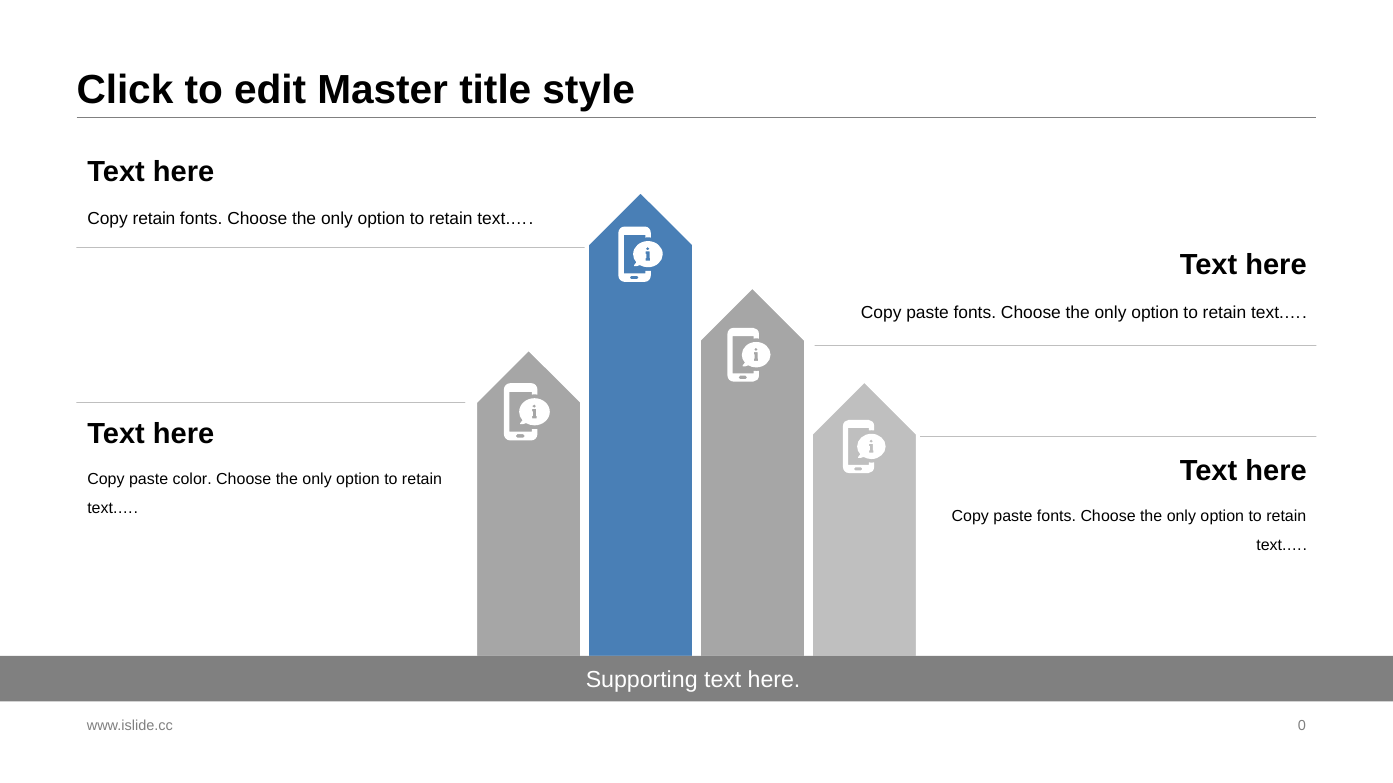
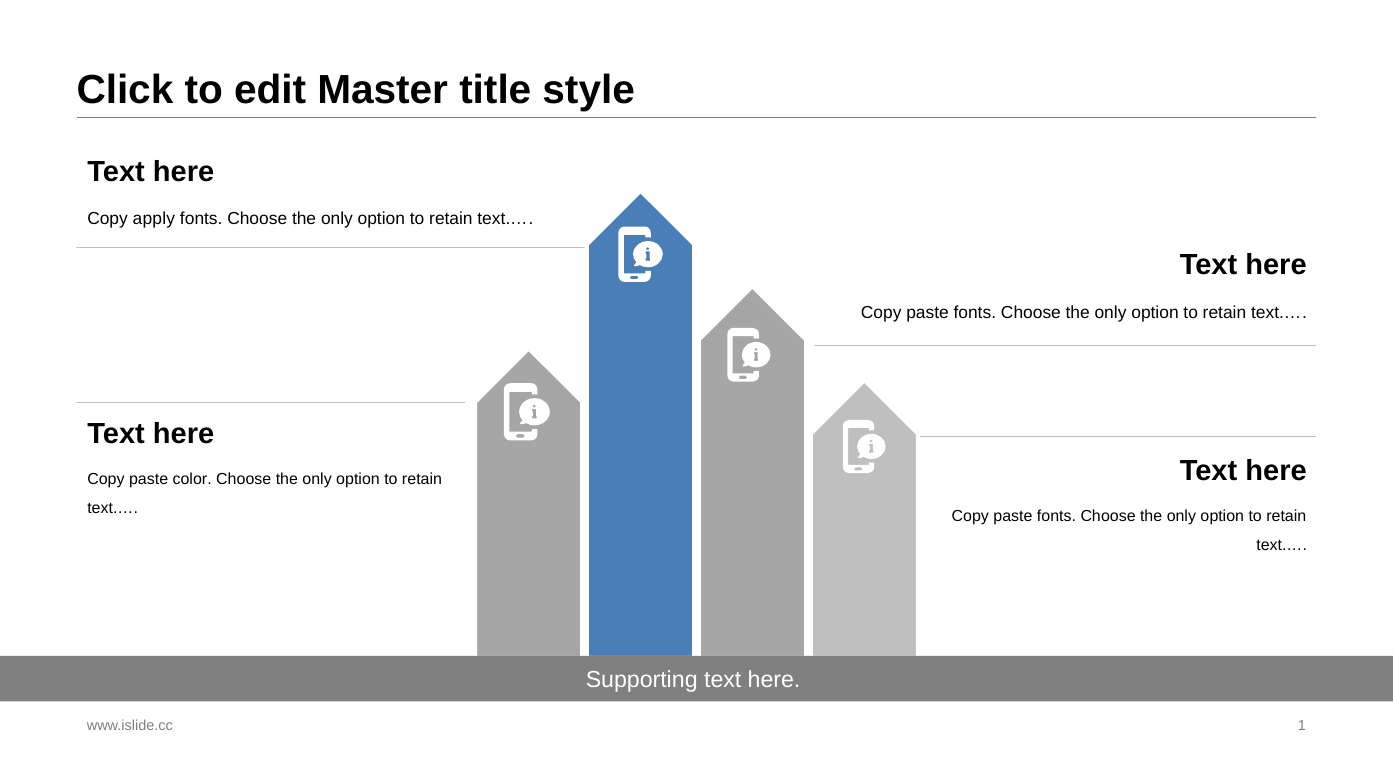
Copy retain: retain -> apply (154, 219)
0: 0 -> 1 (1302, 726)
